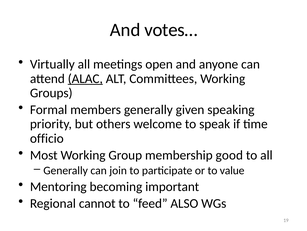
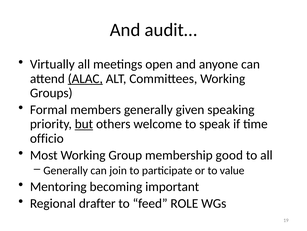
votes…: votes… -> audit… (171, 30)
but underline: none -> present (84, 124)
cannot: cannot -> drafter (97, 203)
ALSO: ALSO -> ROLE (184, 203)
